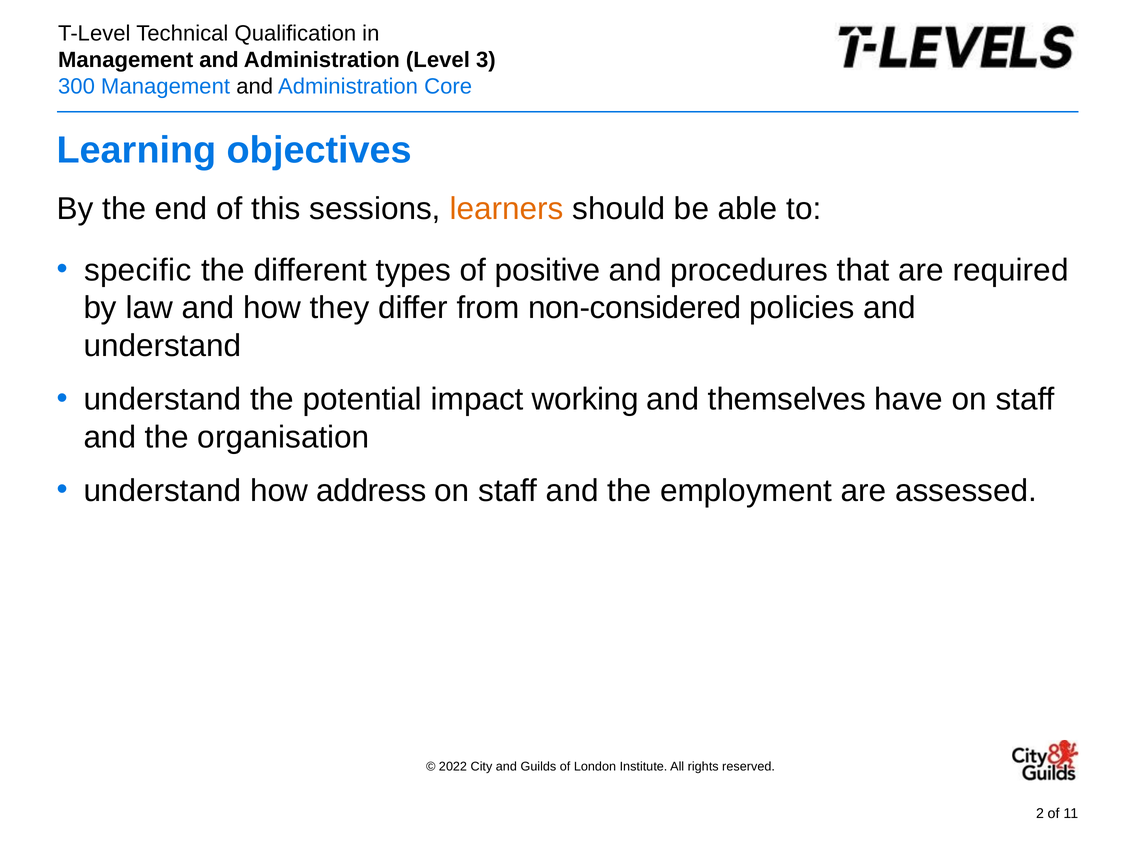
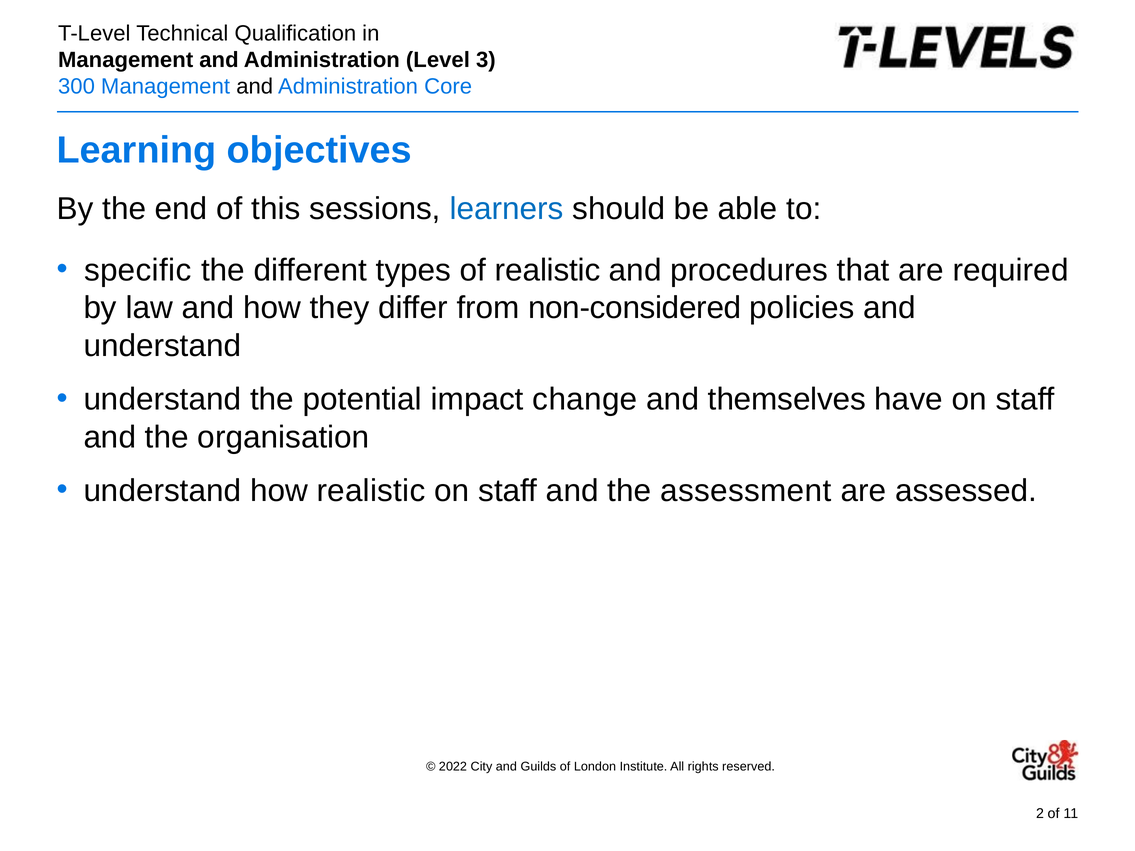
learners colour: orange -> blue (507, 209)
of positive: positive -> realistic (548, 270)
working: working -> change (585, 400)
how address: address -> realistic (371, 491)
employment: employment -> assessment (746, 491)
